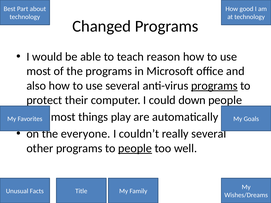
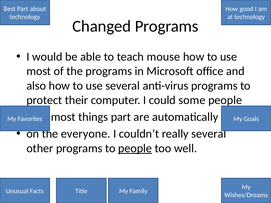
reason: reason -> mouse (163, 57)
programs underline: present -> none (214, 86)
down: down -> some (192, 100)
things play: play -> part (121, 117)
